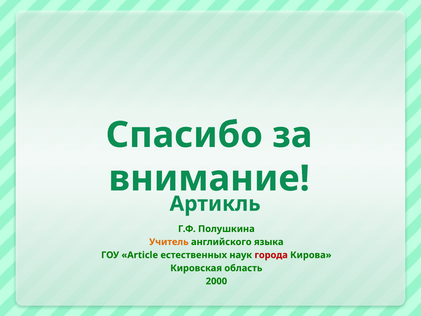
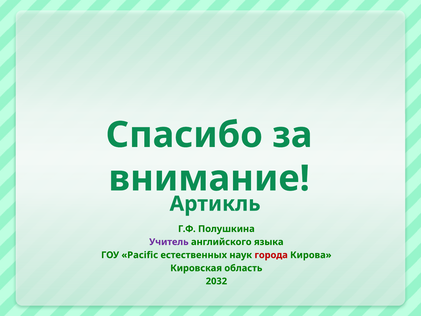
Учитель colour: orange -> purple (169, 242)
Article: Article -> Pacific (140, 255)
2000: 2000 -> 2032 (216, 281)
